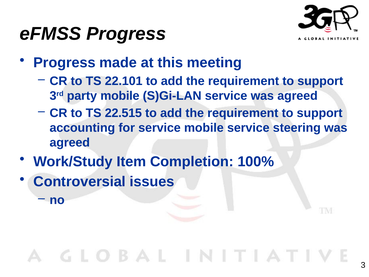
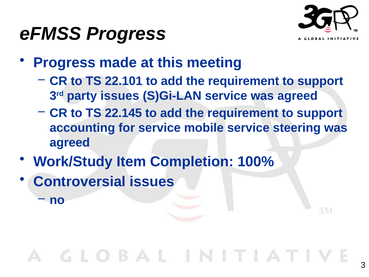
party mobile: mobile -> issues (120, 96)
22.515: 22.515 -> 22.145 (123, 113)
